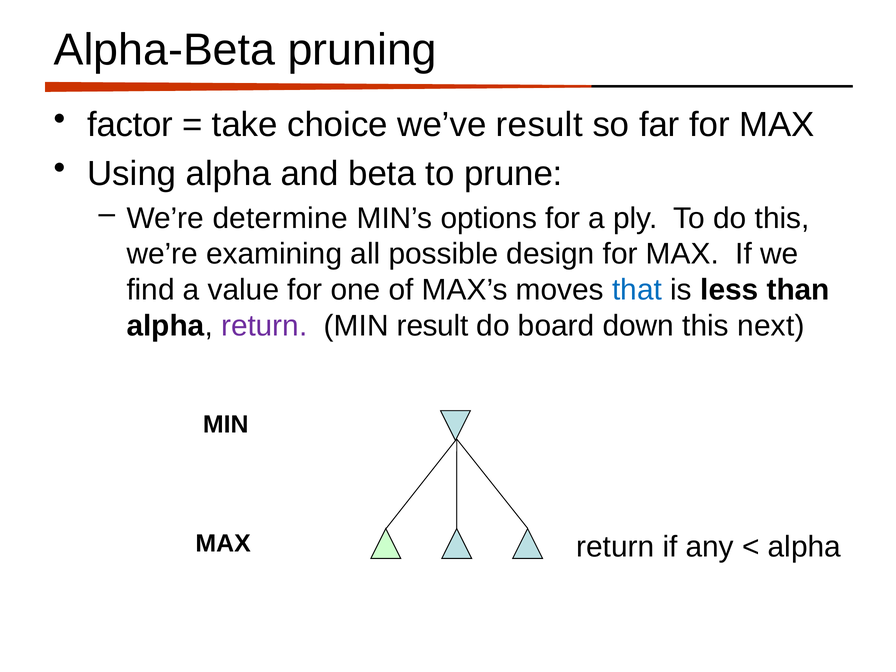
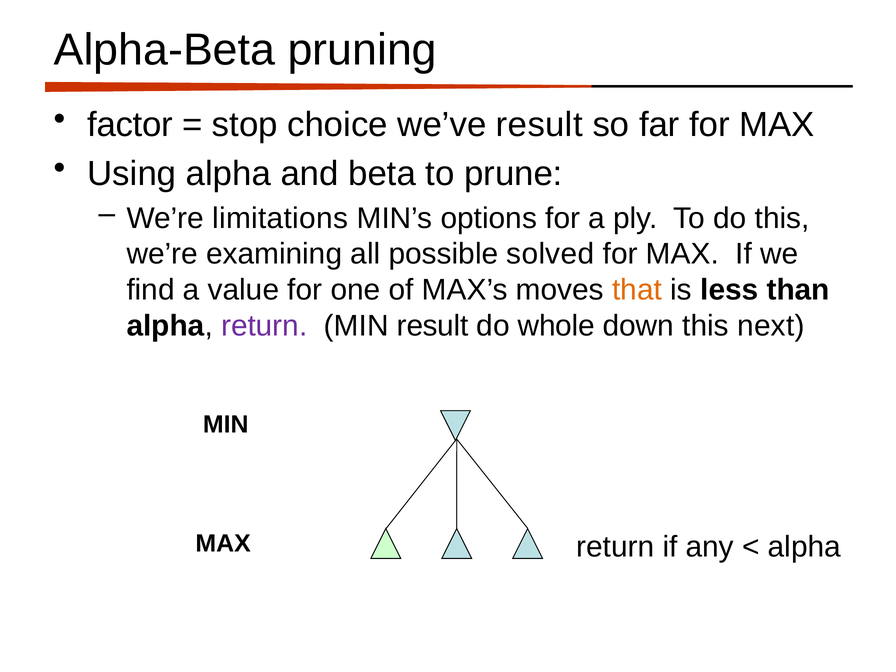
take: take -> stop (245, 125)
determine: determine -> limitations (280, 218)
design: design -> solved (550, 254)
that colour: blue -> orange (637, 290)
board: board -> whole (556, 326)
